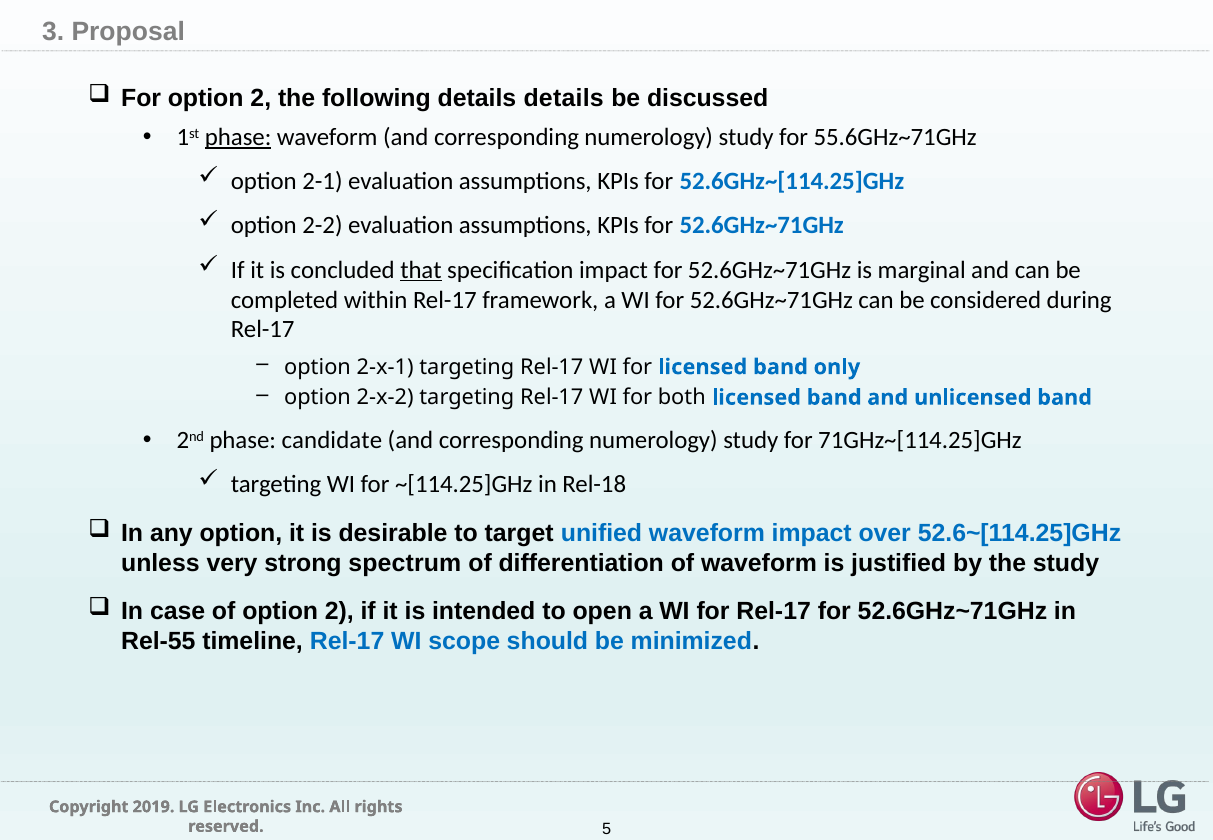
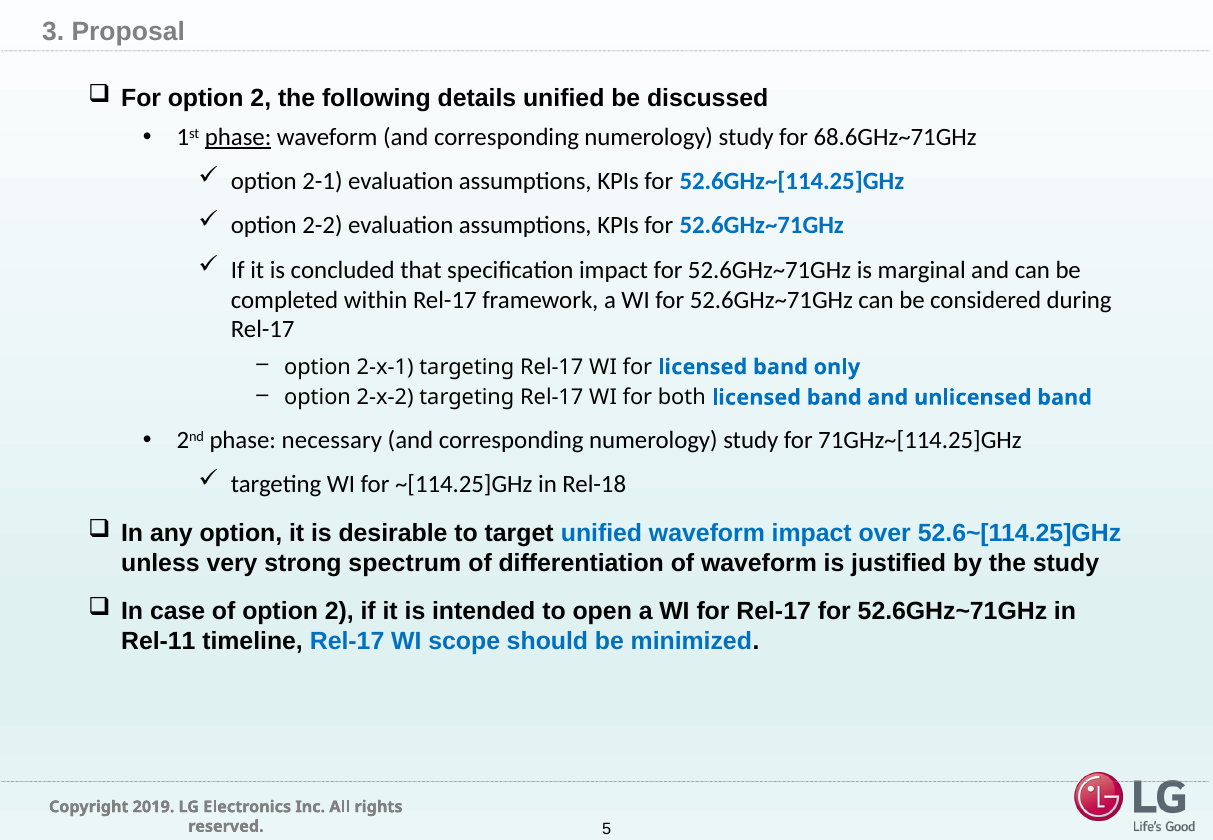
details details: details -> unified (564, 98)
55.6GHz~71GHz: 55.6GHz~71GHz -> 68.6GHz~71GHz (895, 137)
that underline: present -> none (421, 270)
candidate: candidate -> necessary (332, 440)
Rel-55: Rel-55 -> Rel-11 (158, 641)
